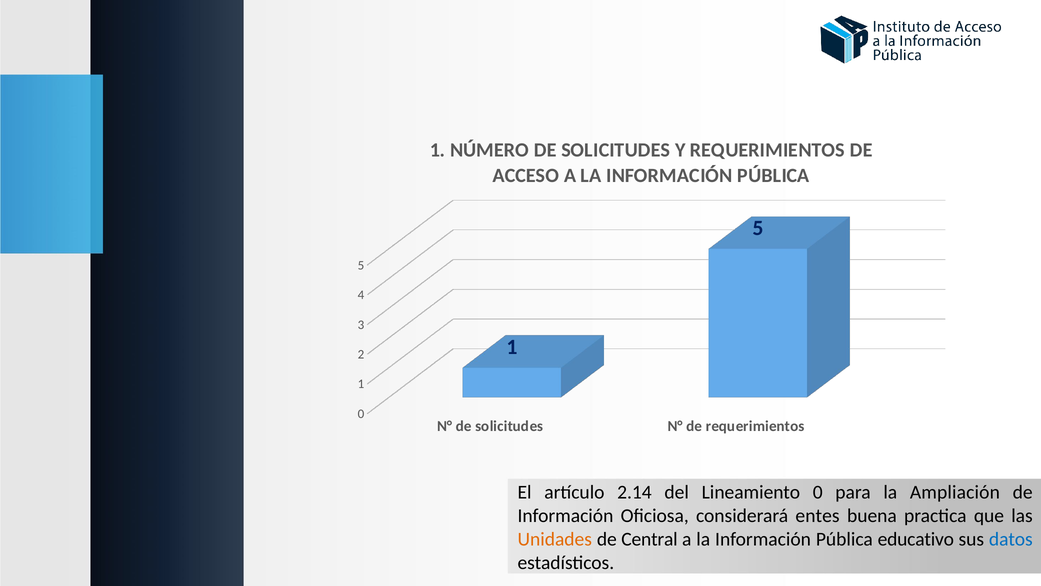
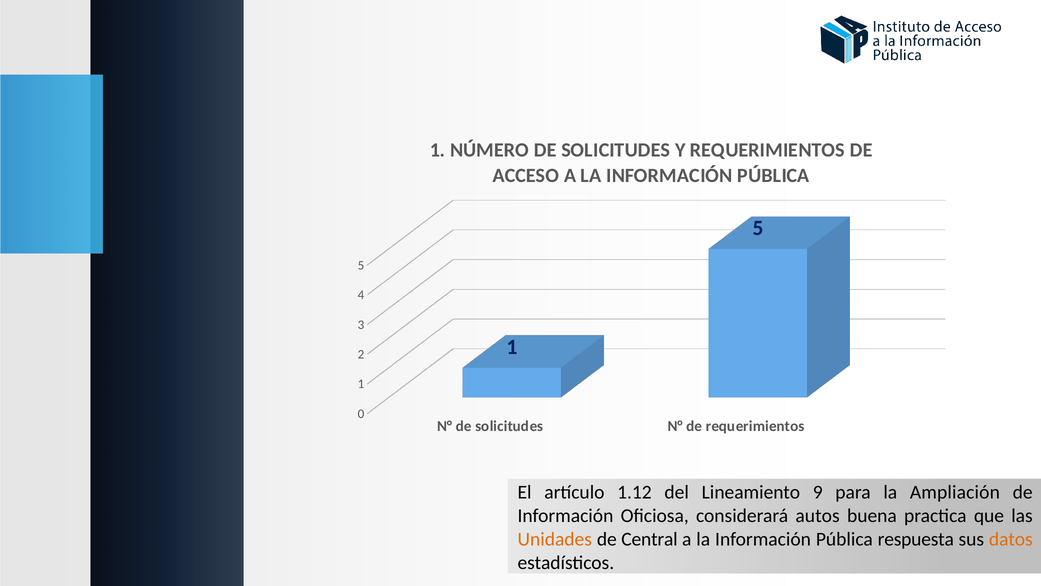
2.14: 2.14 -> 1.12 (634, 492)
Lineamiento 0: 0 -> 9 (818, 492)
entes: entes -> autos (818, 515)
educativo: educativo -> respuesta (916, 539)
datos colour: blue -> orange (1011, 539)
